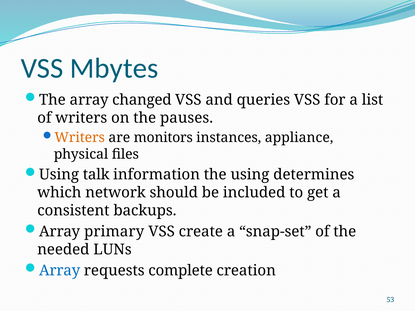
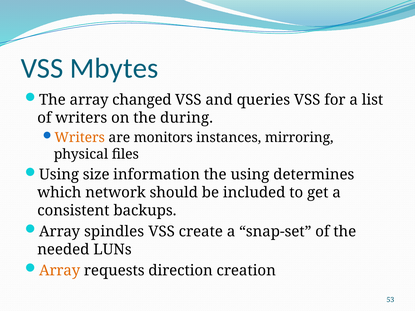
pauses: pauses -> during (187, 118)
appliance: appliance -> mirroring (299, 138)
talk: talk -> size (96, 175)
primary: primary -> spindles (114, 232)
Array colour: blue -> orange (60, 271)
complete: complete -> direction (181, 271)
